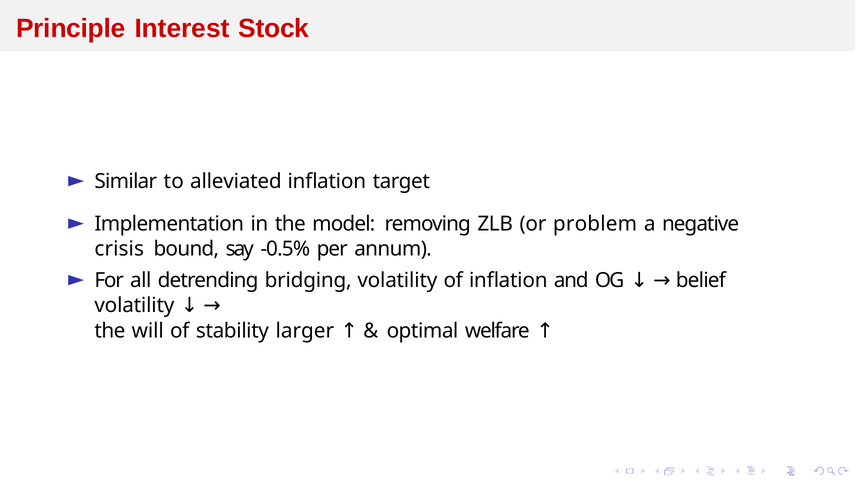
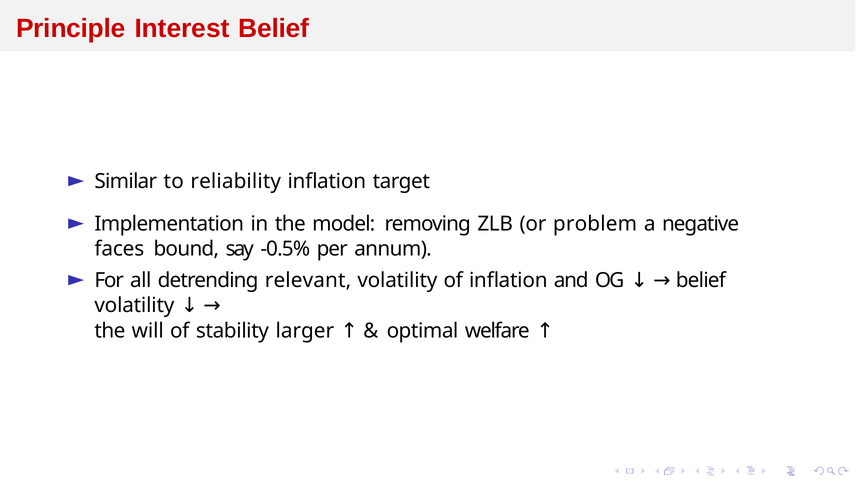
Interest Stock: Stock -> Belief (274, 29)
alleviated: alleviated -> reliability (236, 181)
crisis: crisis -> faces (119, 249)
bridging: bridging -> relevant (308, 280)
